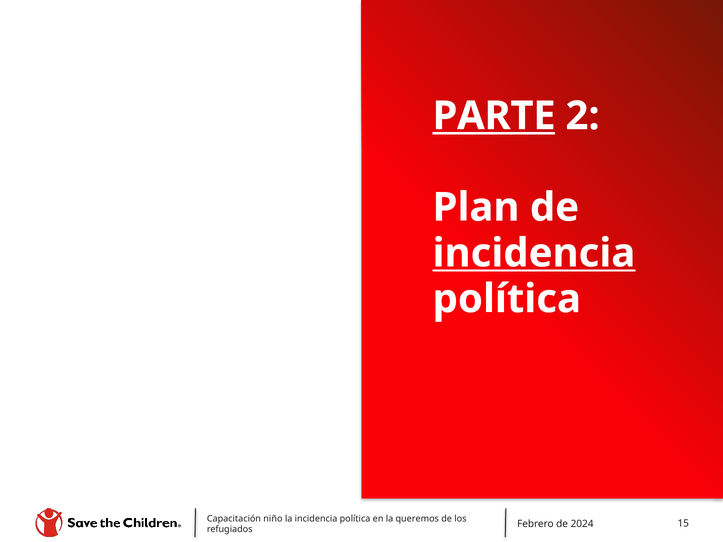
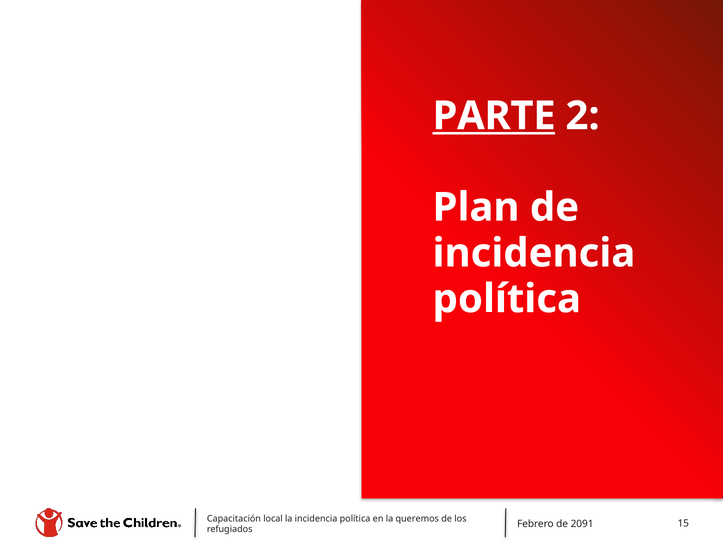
incidencia underline: present -> none (534, 253)
niño: niño -> local (273, 519)
2024: 2024 -> 2091 (582, 524)
